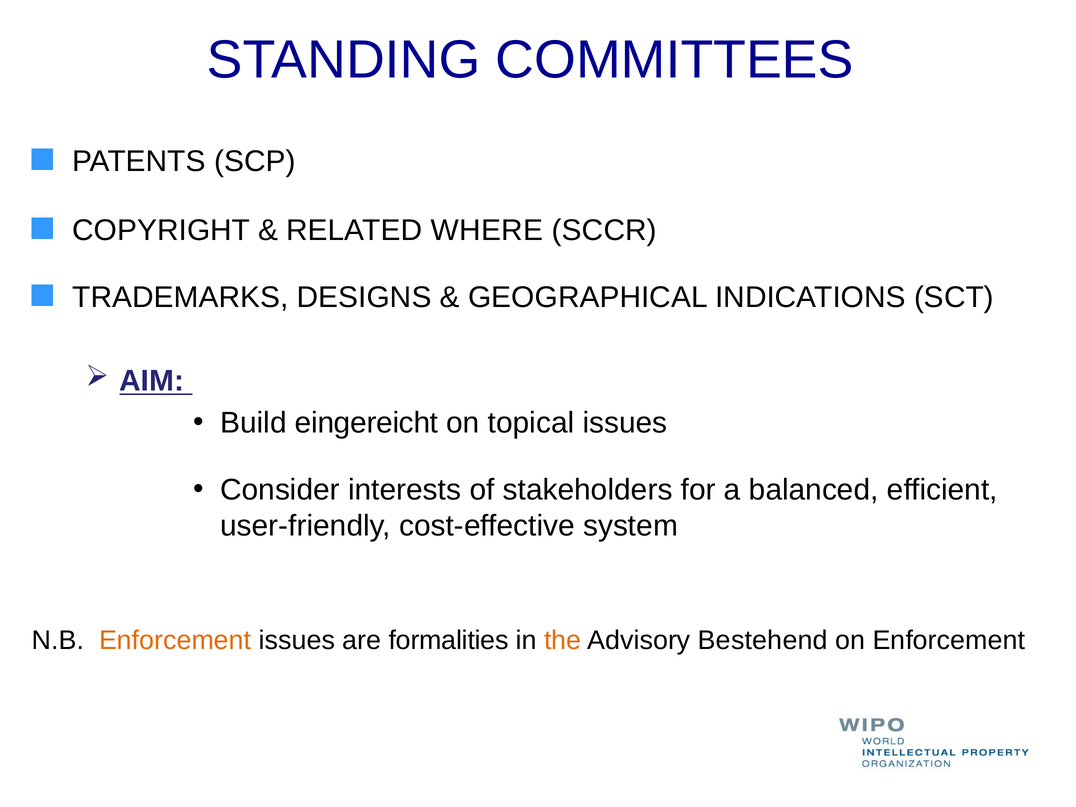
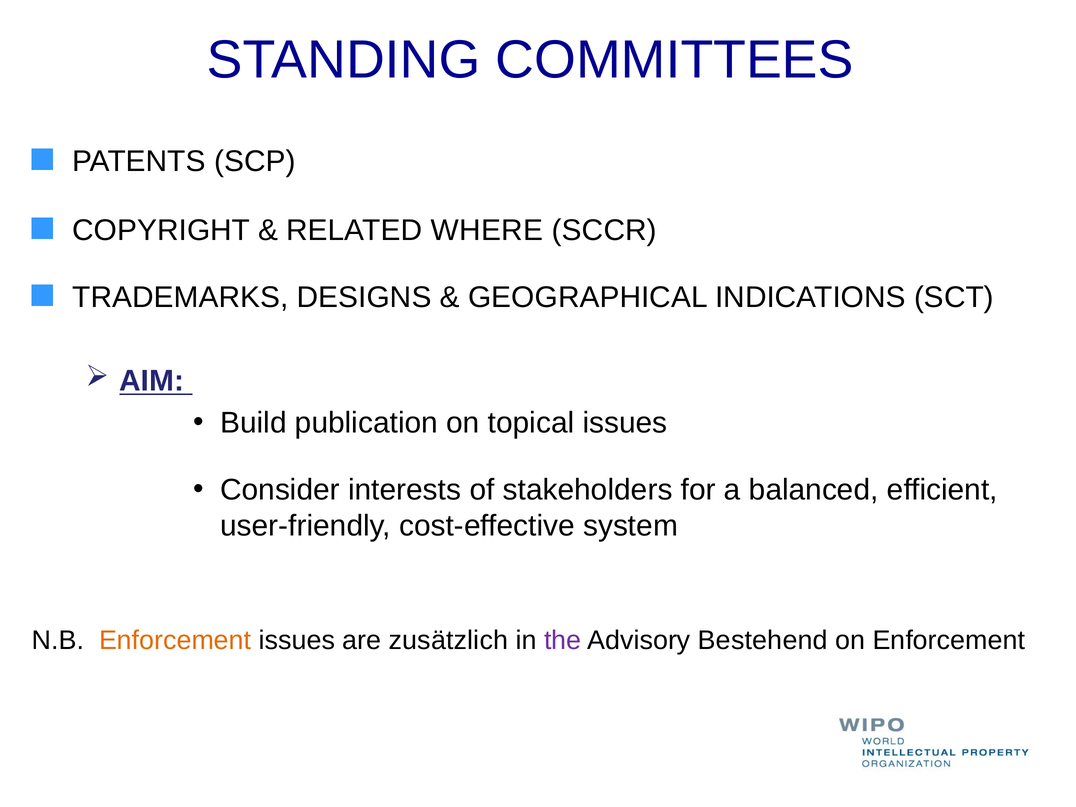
eingereicht: eingereicht -> publication (366, 423)
formalities: formalities -> zusätzlich (448, 640)
the colour: orange -> purple (563, 640)
